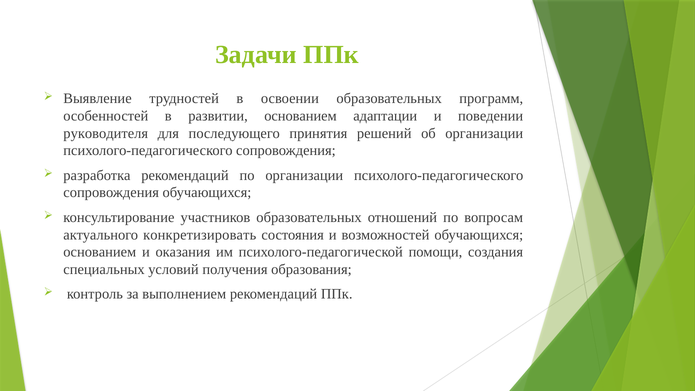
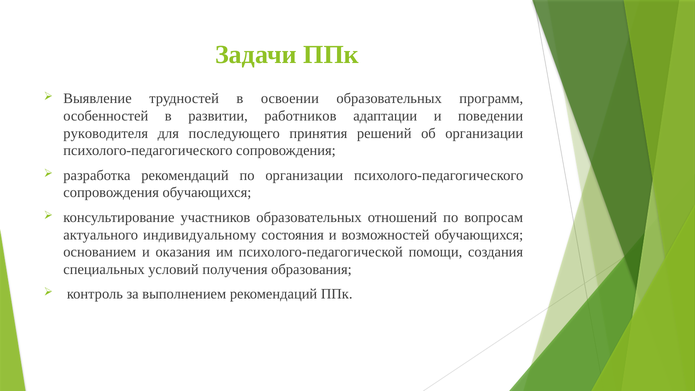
развитии основанием: основанием -> работников (300, 116)
конкретизировать: конкретизировать -> индивидуальному (200, 235)
